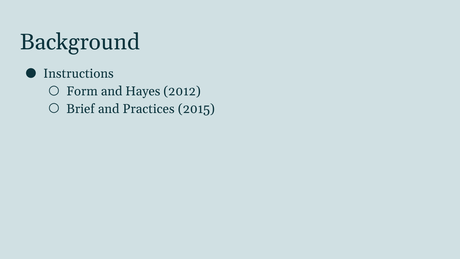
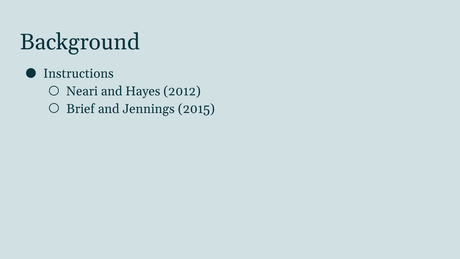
Form: Form -> Neari (82, 91)
Practices: Practices -> Jennings (149, 109)
